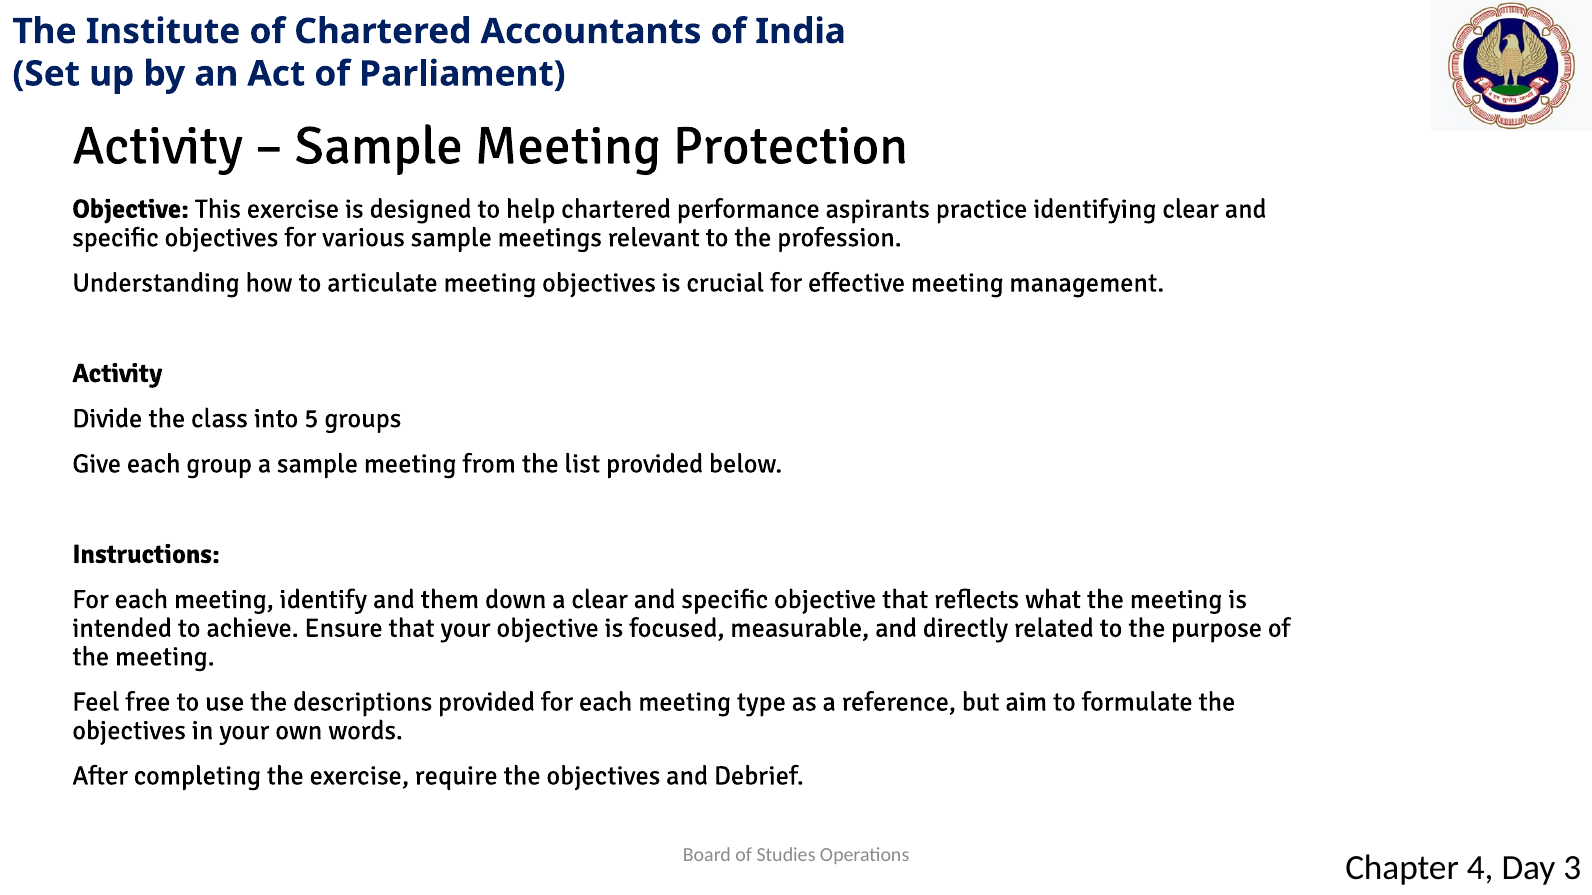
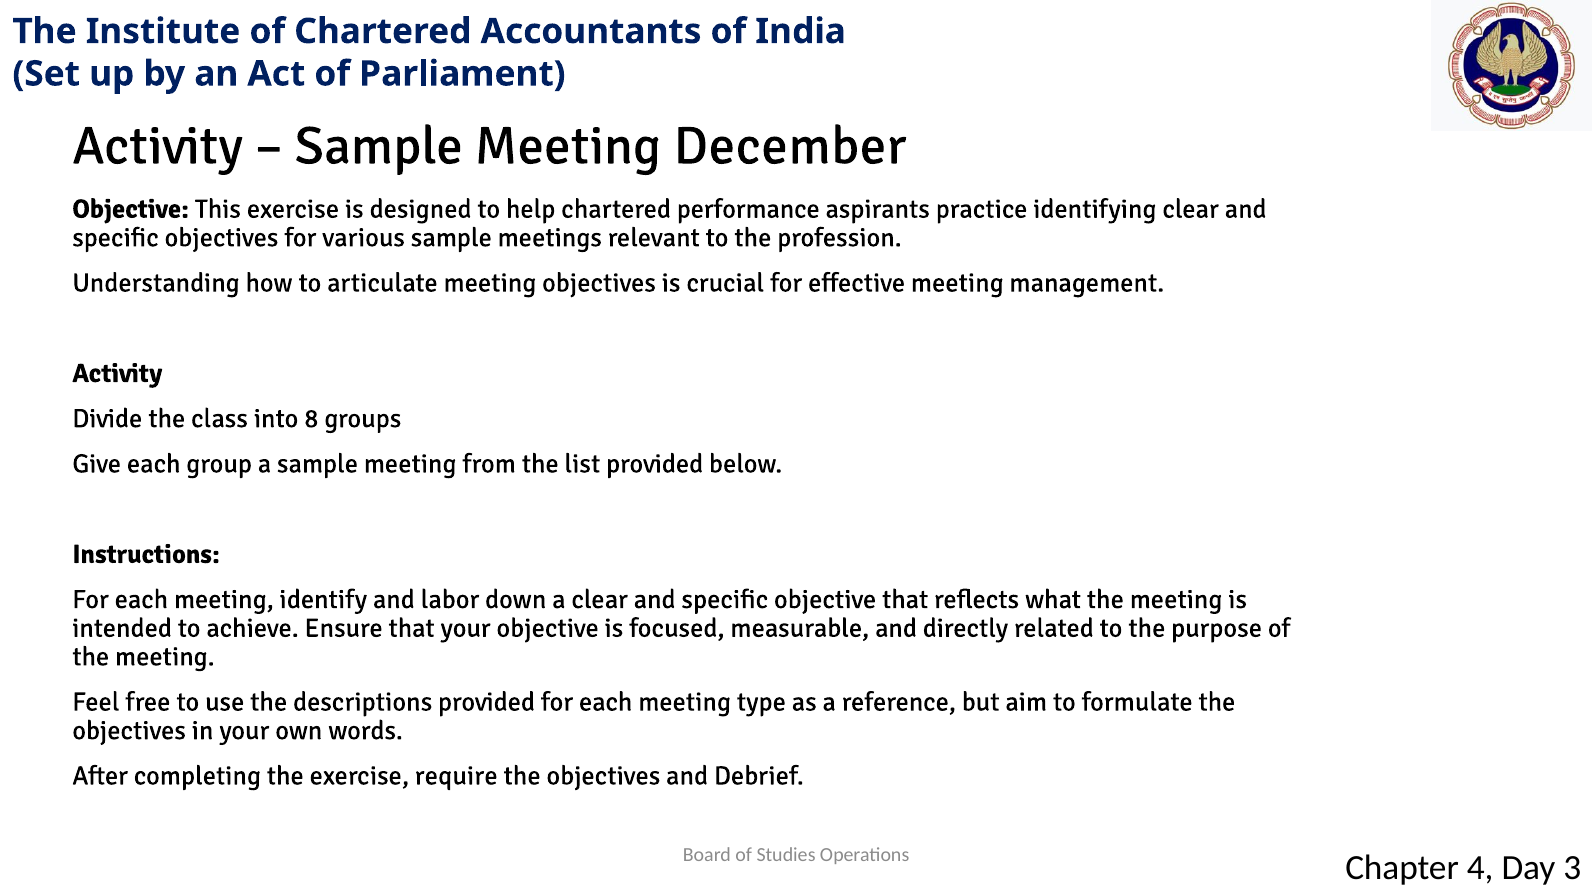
Protection: Protection -> December (790, 146)
5: 5 -> 8 (311, 419)
them: them -> labor (450, 600)
